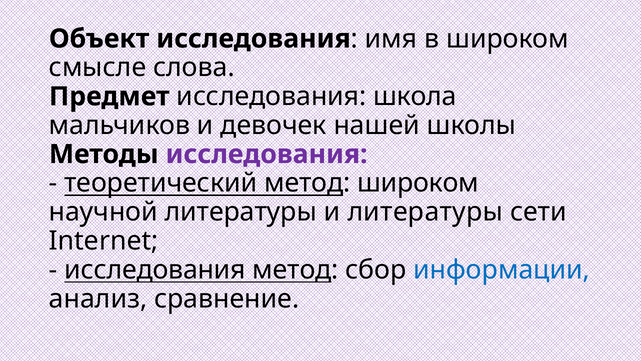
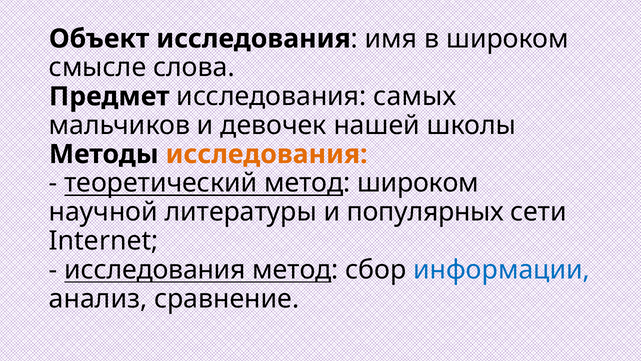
школа: школа -> самых (415, 96)
исследования colour: purple -> orange (267, 154)
и литературы: литературы -> популярных (426, 212)
